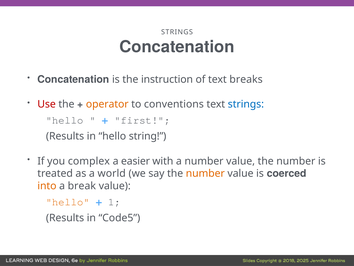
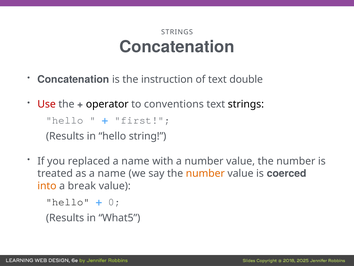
breaks: breaks -> double (246, 79)
operator colour: orange -> black (107, 104)
strings colour: blue -> black (246, 104)
complex: complex -> replaced (89, 161)
easier: easier -> name (135, 161)
as a world: world -> name (112, 173)
hello colour: orange -> black (68, 202)
1: 1 -> 0 (114, 202)
Code5: Code5 -> What5 (119, 217)
